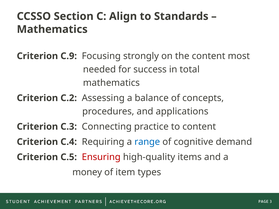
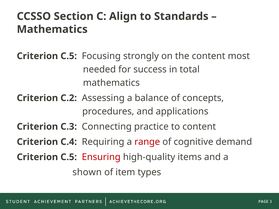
C.9: C.9 -> C.5 (69, 56)
range colour: blue -> red (147, 142)
money: money -> shown (87, 172)
